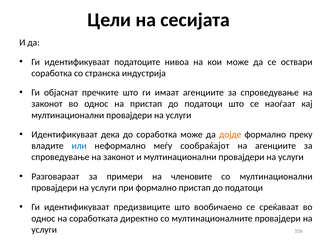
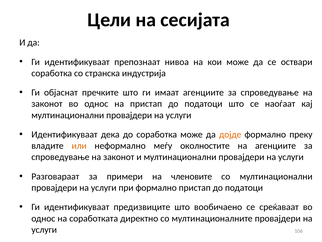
податоците: податоците -> препознаат (137, 62)
или colour: blue -> orange (79, 146)
сообраќајот: сообраќајот -> околностите (205, 146)
